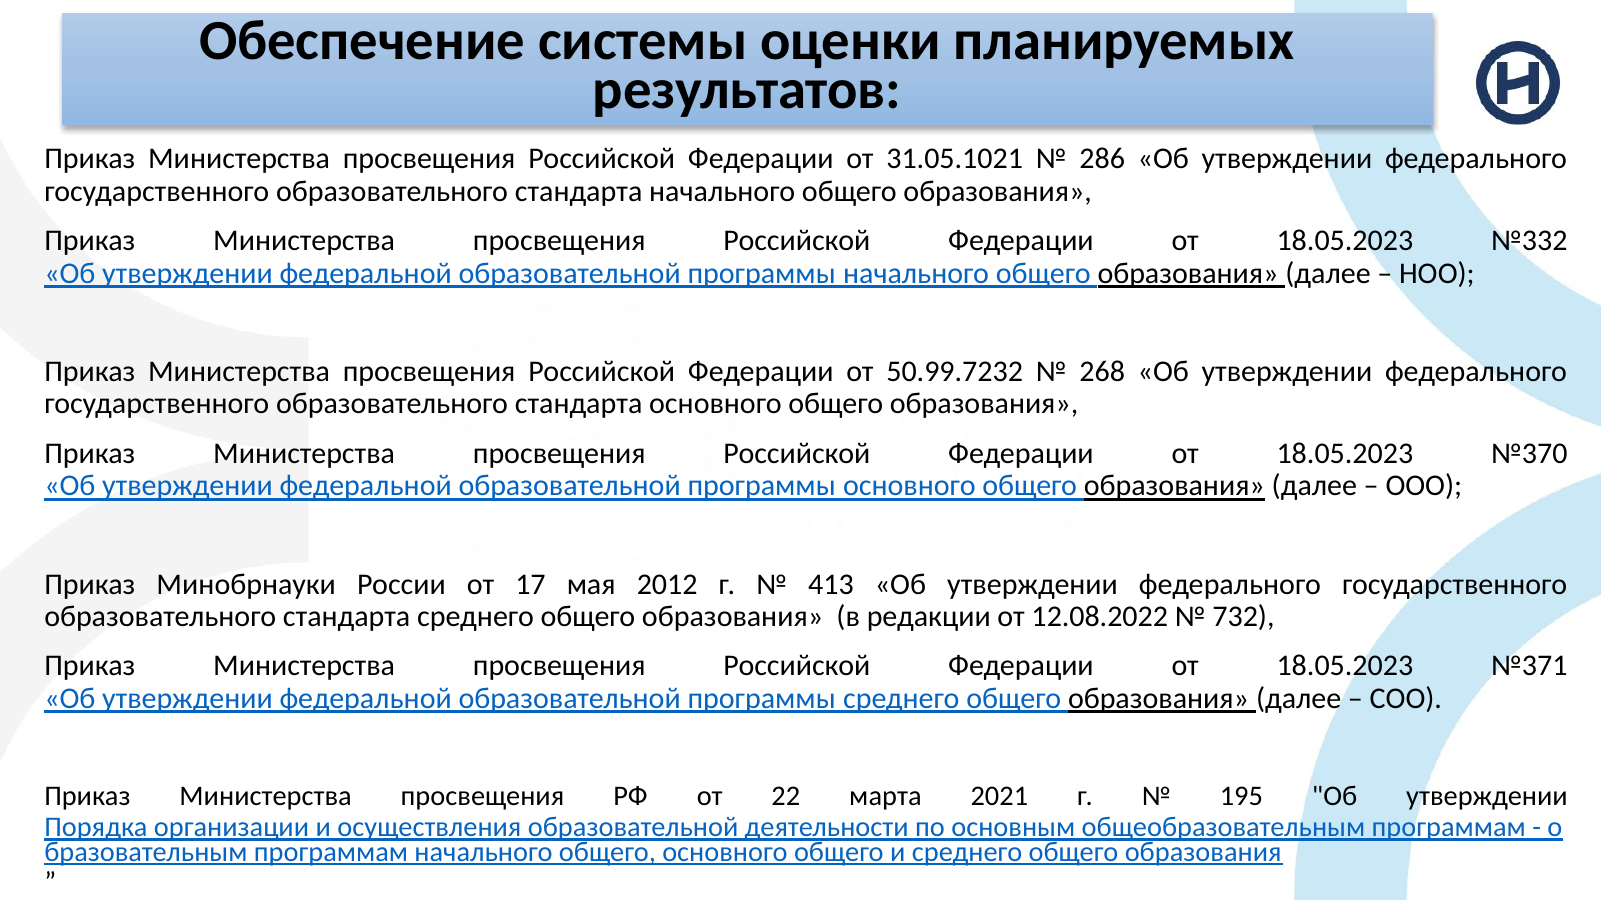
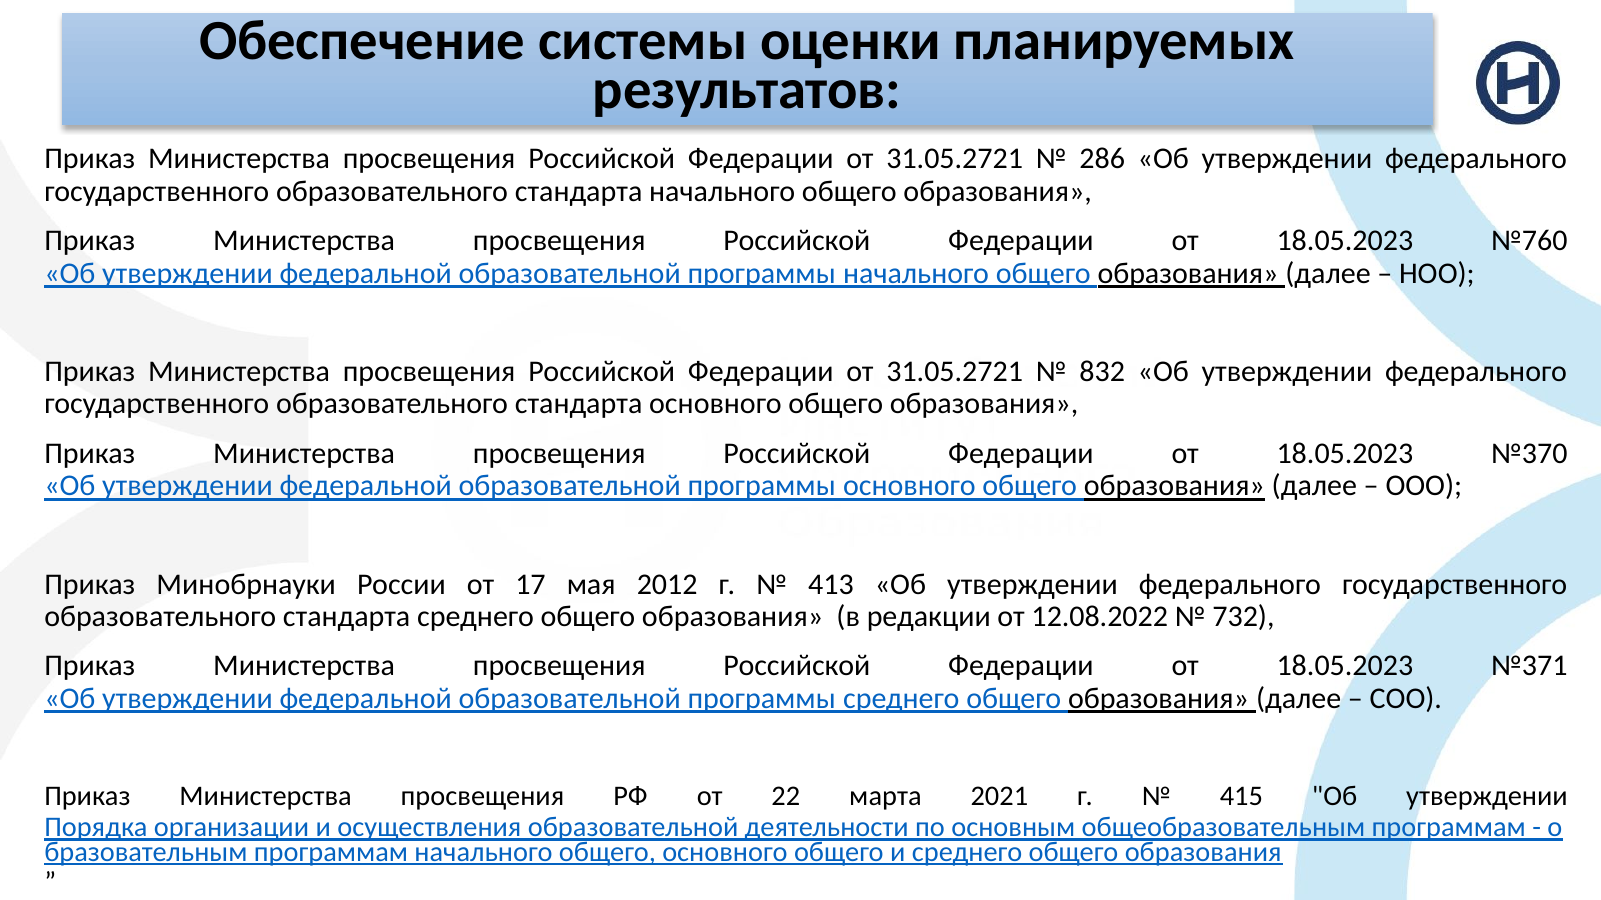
31.05.1021: 31.05.1021 -> 31.05.2721 (955, 159)
№332: №332 -> №760 (1529, 241)
50.99.7232: 50.99.7232 -> 31.05.2721 (955, 372)
268: 268 -> 832 (1102, 372)
195: 195 -> 415 (1241, 796)
